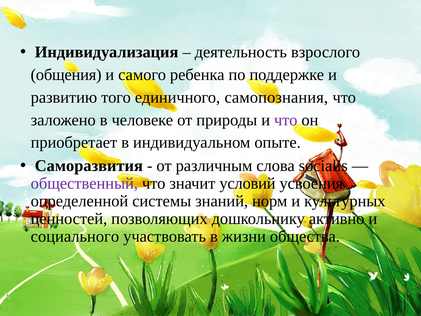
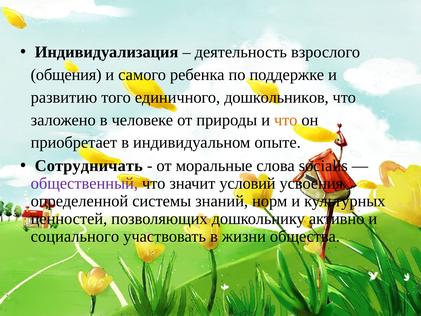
самопознания: самопознания -> дошкольников (276, 97)
что colour: purple -> orange (286, 120)
Саморазвития: Саморазвития -> Сотрудничать (89, 166)
различным: различным -> моральные (214, 166)
